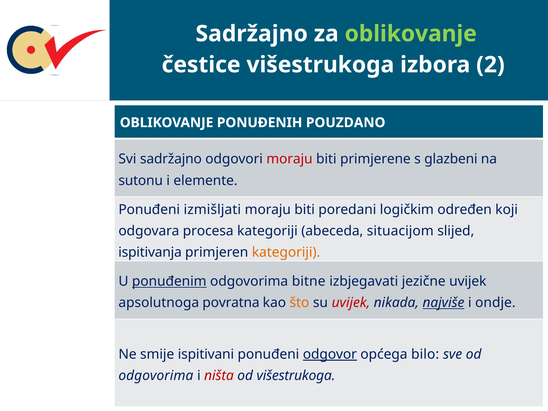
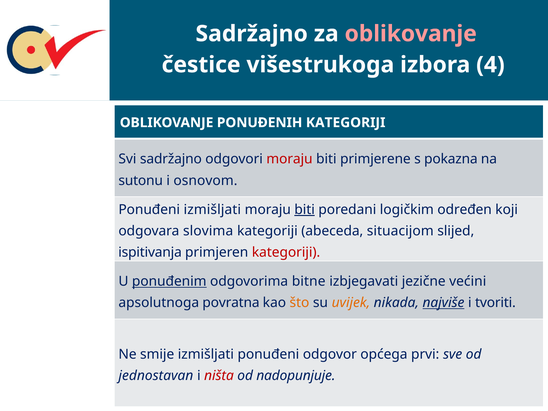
oblikovanje colour: light green -> pink (411, 34)
2: 2 -> 4 (490, 65)
PONUĐENIH POUZDANO: POUZDANO -> KATEGORIJI (346, 123)
glazbeni: glazbeni -> pokazna (451, 159)
elemente: elemente -> osnovom (205, 181)
biti underline: none -> present (305, 210)
procesa: procesa -> slovima (208, 231)
kategoriji colour: orange -> red (286, 252)
jezične uvijek: uvijek -> većini (468, 281)
uvijek colour: red -> orange (351, 303)
ondje: ondje -> tvoriti (495, 303)
smije ispitivani: ispitivani -> izmišljati (206, 354)
odgovor underline: present -> none (330, 354)
bilo: bilo -> prvi (425, 354)
odgovorima: odgovorima -> jednostavan (156, 376)
od višestrukoga: višestrukoga -> nadopunjuje (296, 376)
